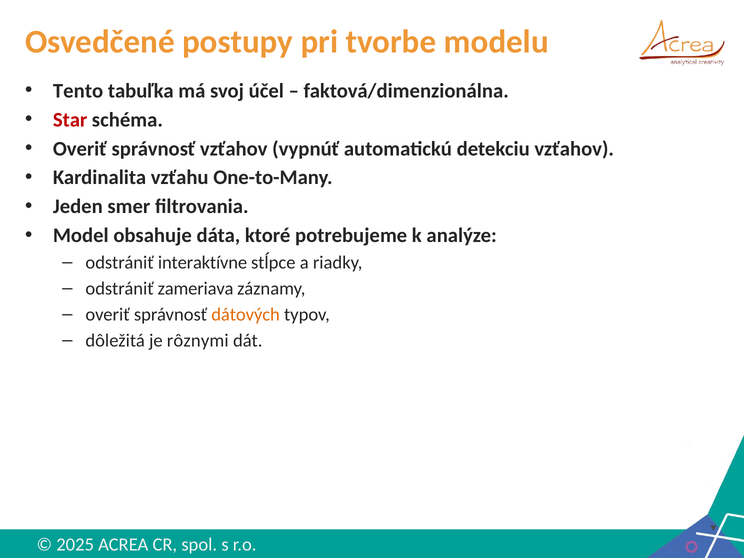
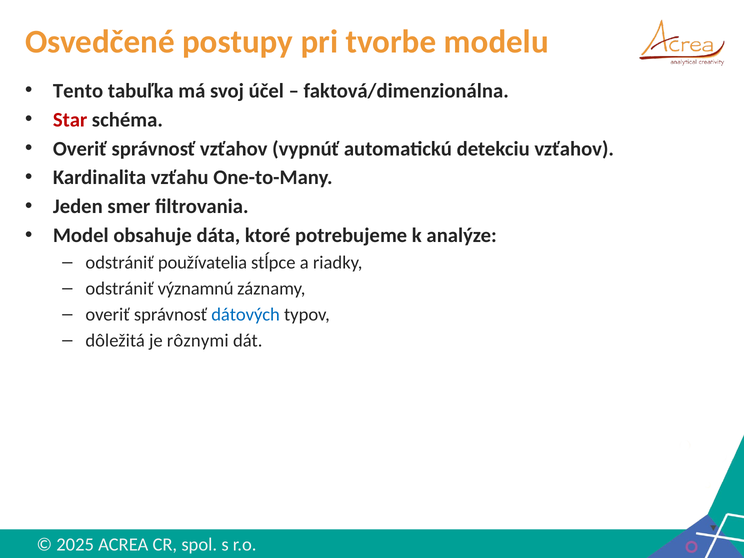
interaktívne: interaktívne -> používatelia (203, 263)
zameriava: zameriava -> významnú (196, 289)
dátových colour: orange -> blue (246, 315)
